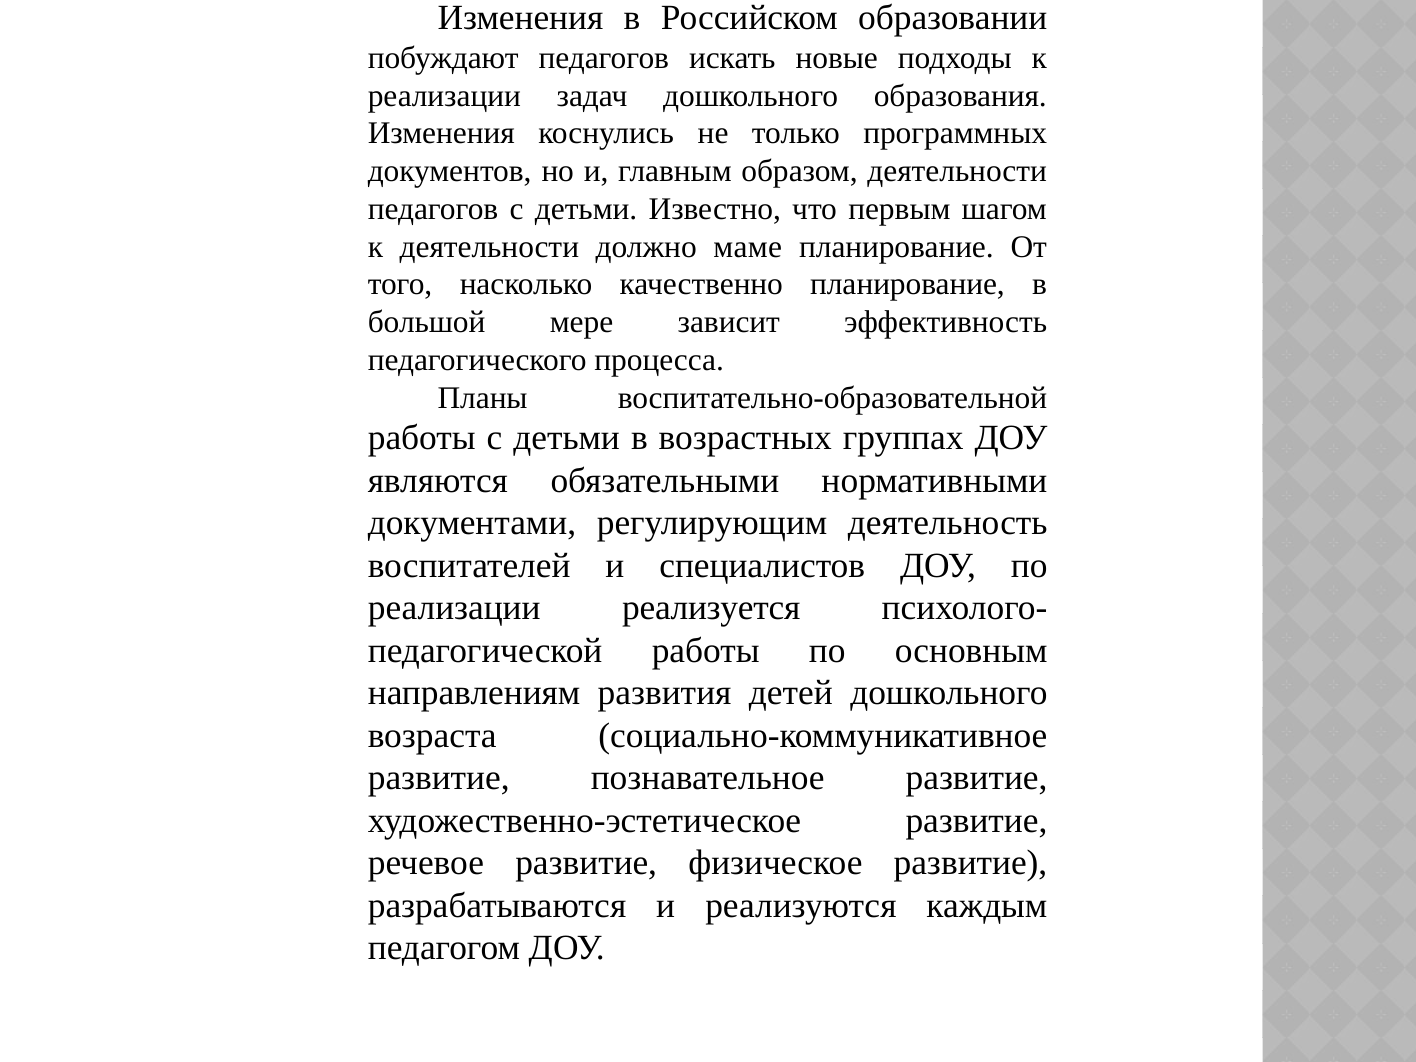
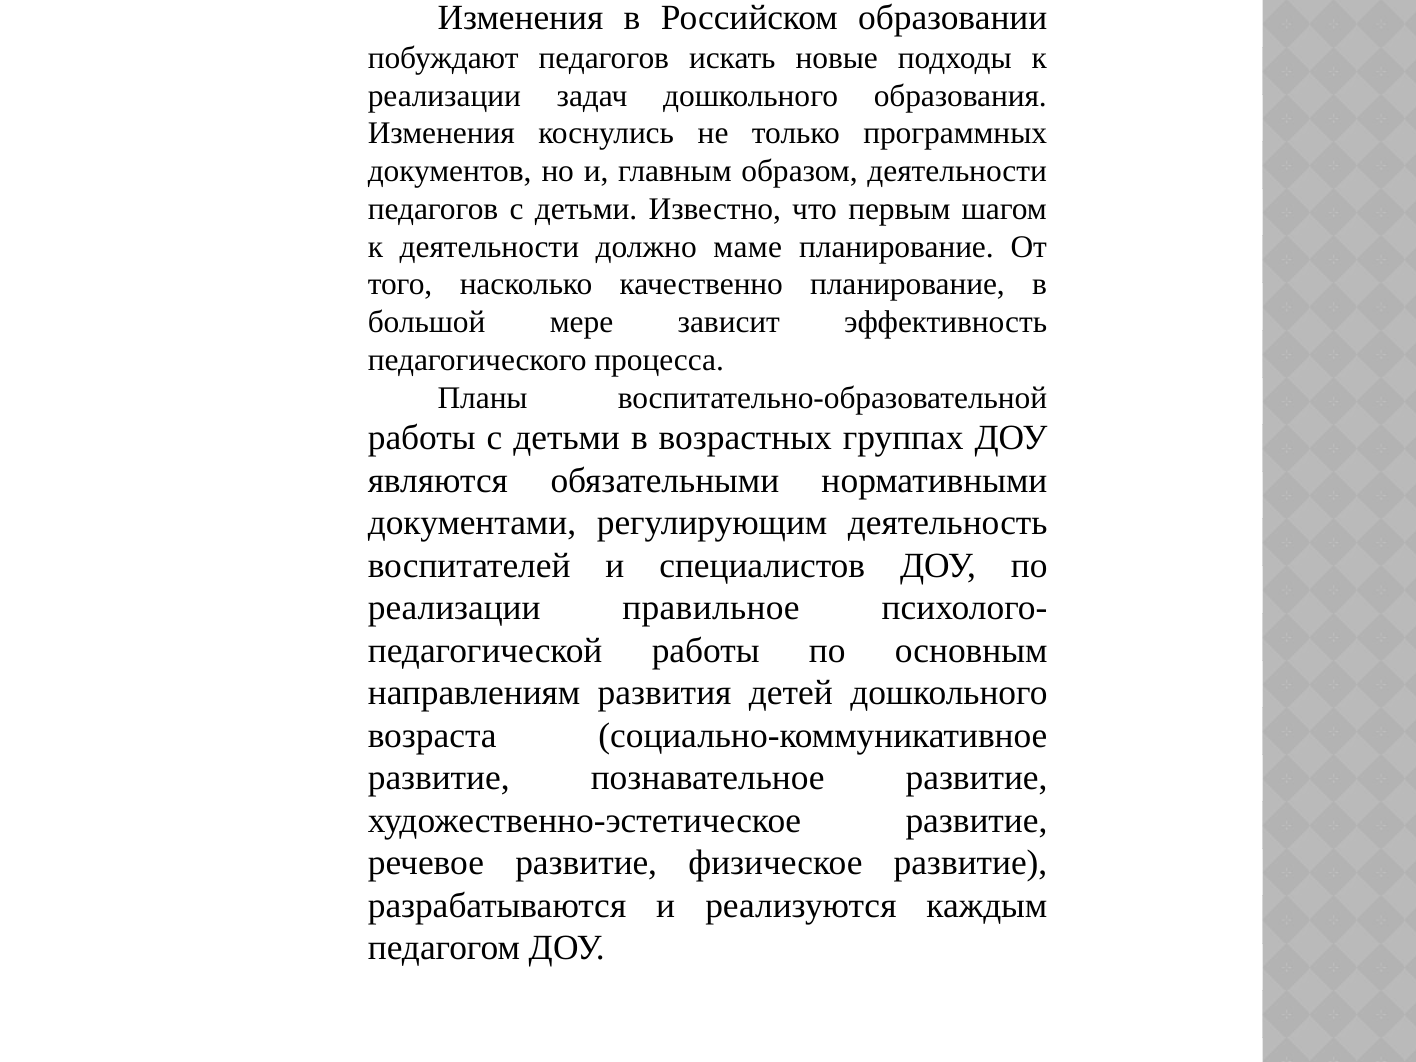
реализуется: реализуется -> правильное (711, 608)
